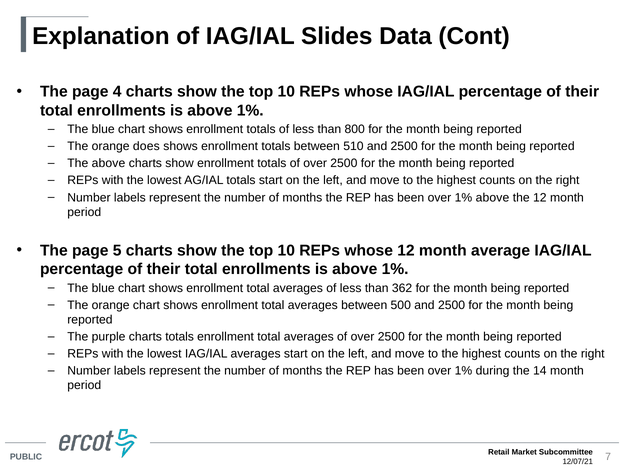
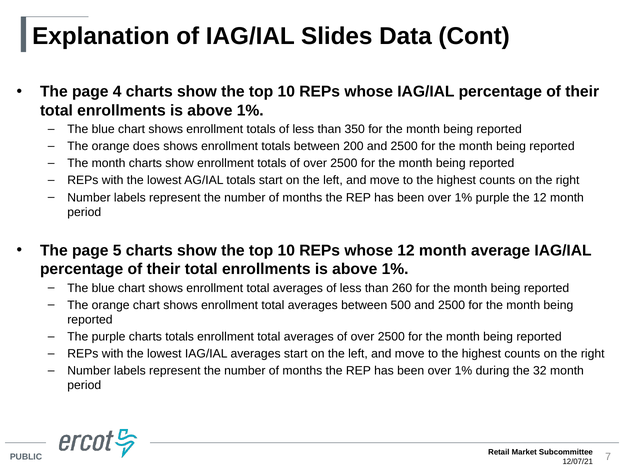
800: 800 -> 350 (355, 129)
510: 510 -> 200 (353, 146)
above: above -> month (109, 163)
1% above: above -> purple (493, 197)
362: 362 -> 260 (402, 288)
14: 14 -> 32 (540, 371)
